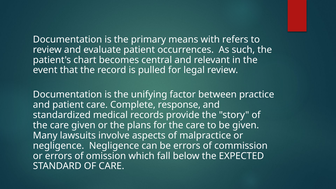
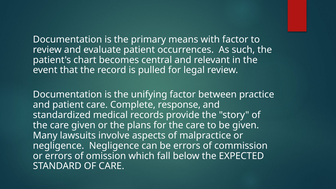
with refers: refers -> factor (235, 39)
